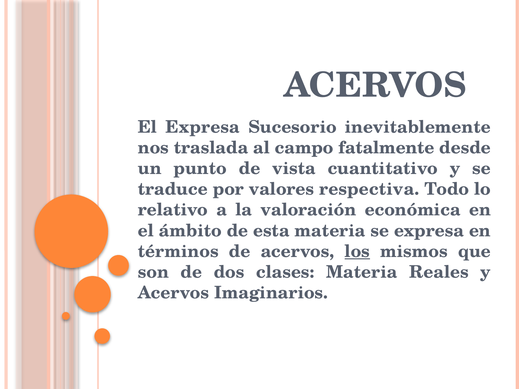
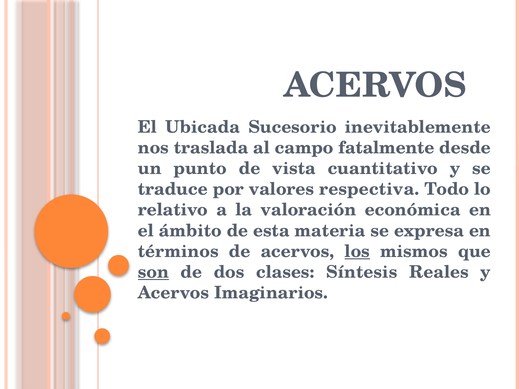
El Expresa: Expresa -> Ubicada (203, 127)
son underline: none -> present (153, 272)
clases Materia: Materia -> Síntesis (362, 272)
